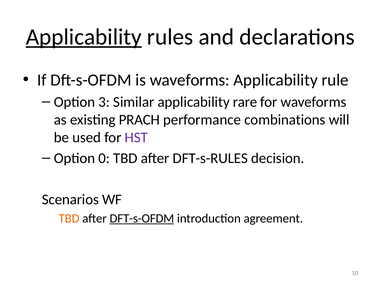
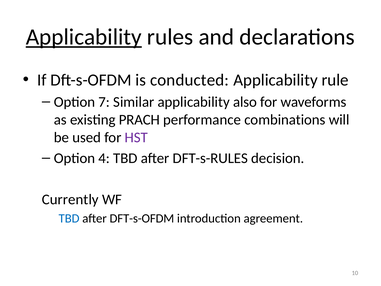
is waveforms: waveforms -> conducted (190, 80)
3: 3 -> 7 (104, 102)
rare: rare -> also (245, 102)
0: 0 -> 4 (104, 158)
Scenarios: Scenarios -> Currently (70, 199)
TBD colour: orange -> blue (69, 218)
DFT-s-OFDM underline: present -> none (142, 218)
